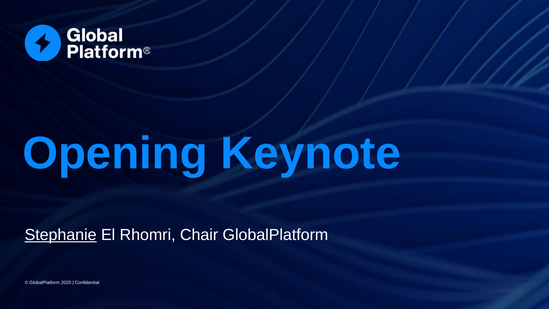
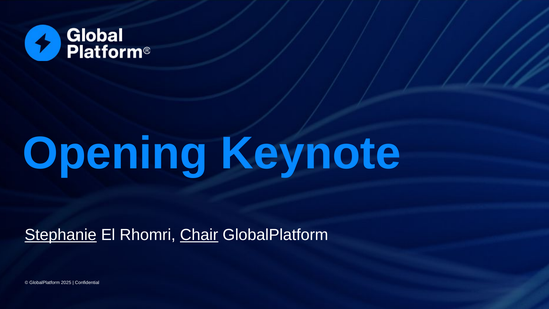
Chair underline: none -> present (199, 235)
